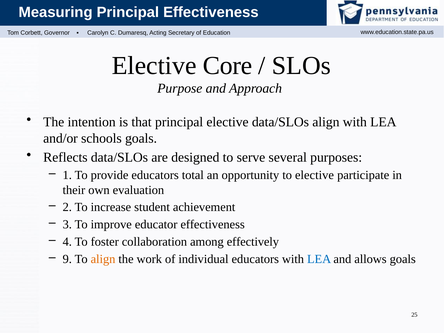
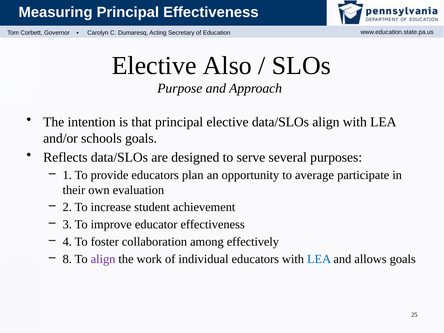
Core: Core -> Also (227, 66)
total: total -> plan (193, 175)
to elective: elective -> average (314, 175)
9: 9 -> 8 (67, 259)
align colour: orange -> purple (103, 259)
